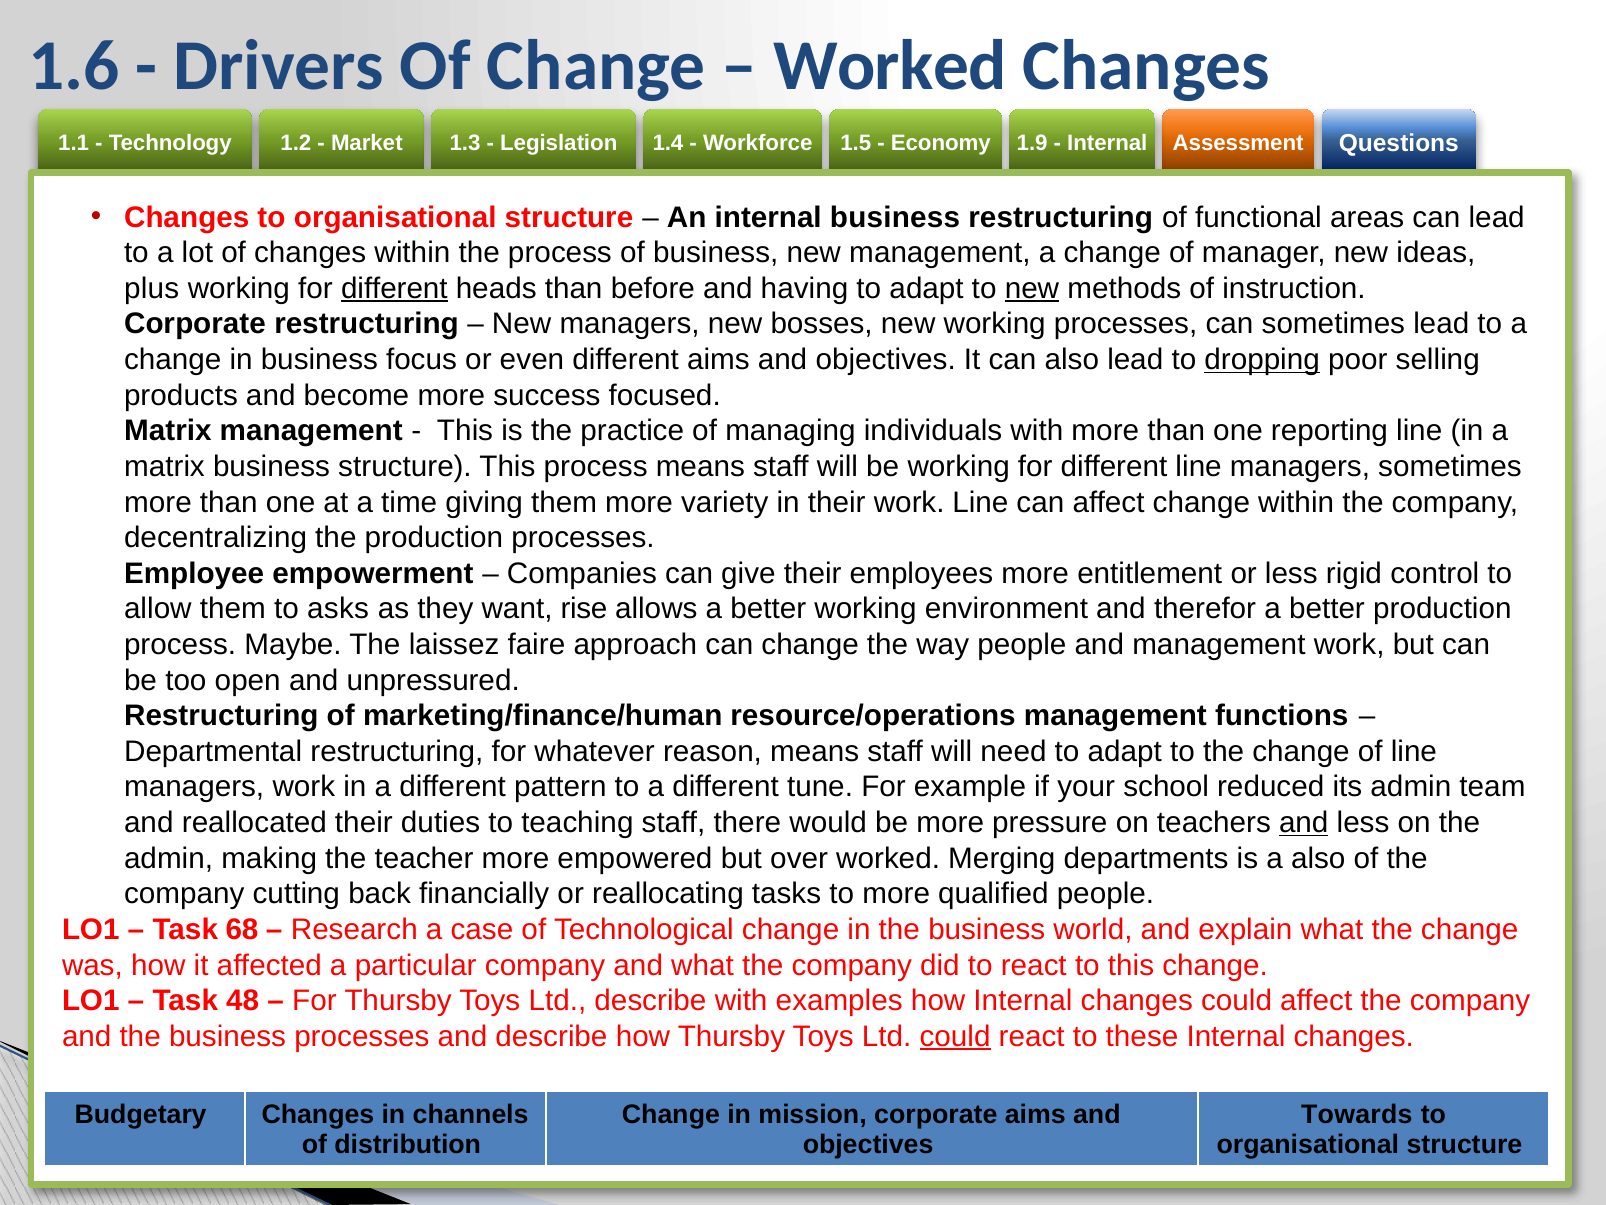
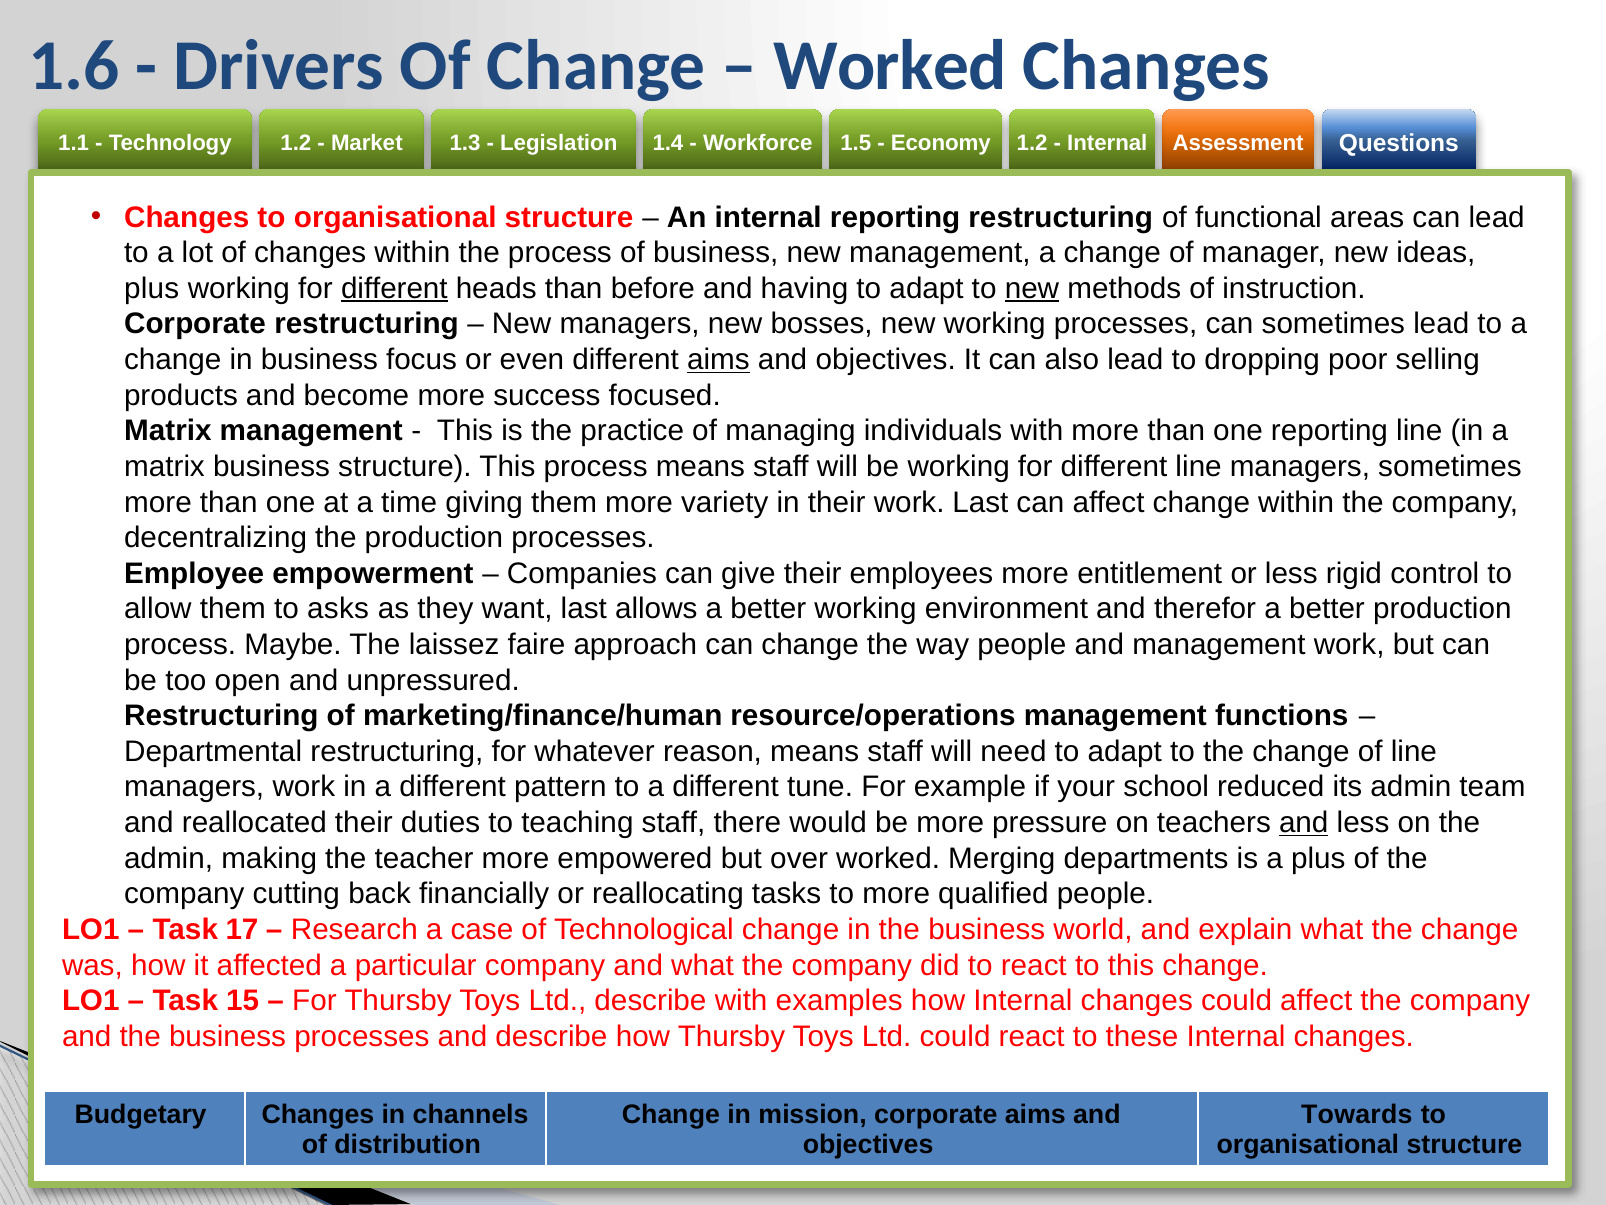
1.9: 1.9 -> 1.2 (1032, 143)
internal business: business -> reporting (895, 217)
aims underline: none -> present (718, 360)
dropping underline: present -> none (1262, 360)
work Line: Line -> Last (980, 502)
want rise: rise -> last (584, 609)
a also: also -> plus (1318, 858)
68: 68 -> 17 (242, 929)
48: 48 -> 15 (243, 1000)
could underline: present -> none (955, 1036)
